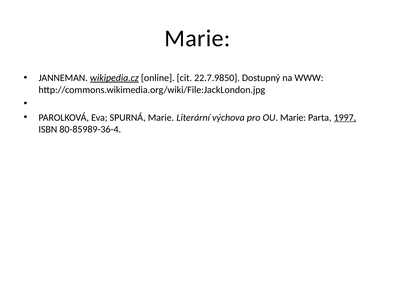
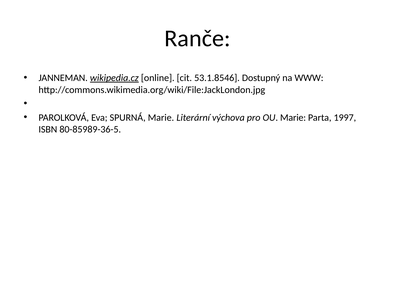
Marie: Marie -> Ranče (197, 38)
22.7.9850: 22.7.9850 -> 53.1.8546 (217, 78)
1997 underline: present -> none (345, 117)
80-85989-36-4: 80-85989-36-4 -> 80-85989-36-5 (90, 129)
